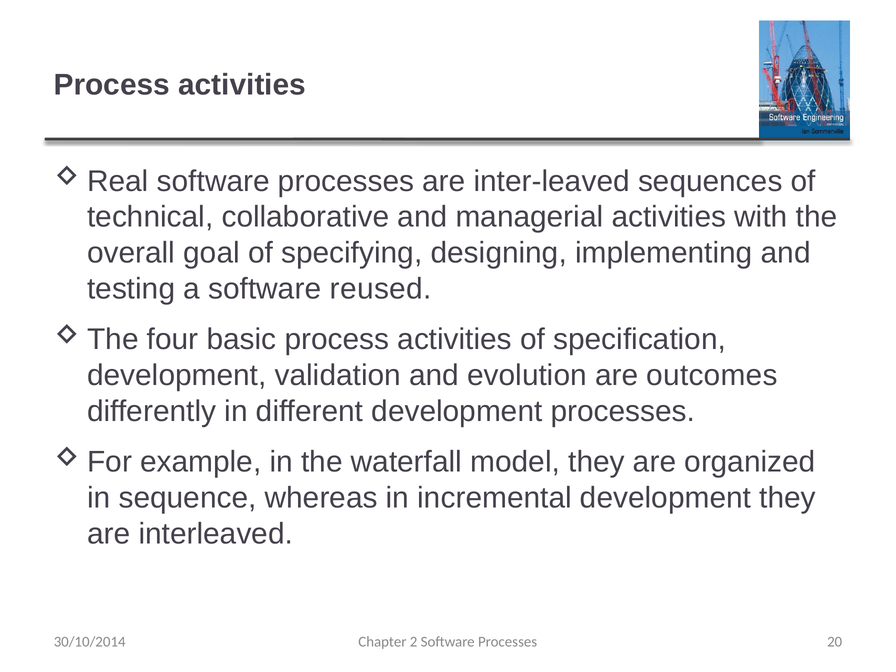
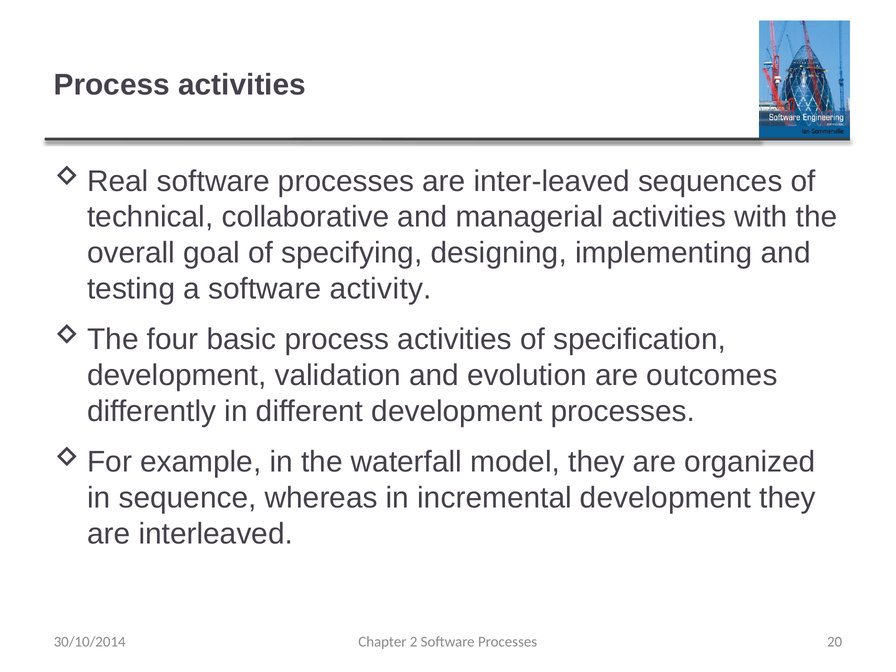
reused: reused -> activity (381, 289)
